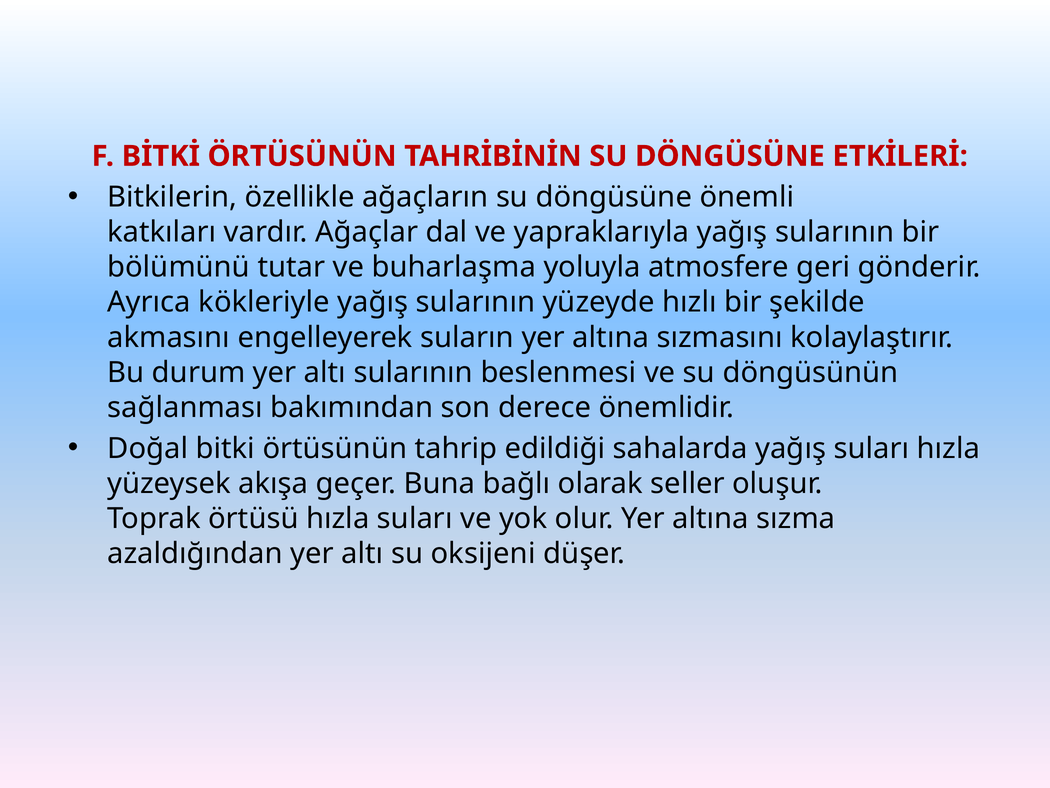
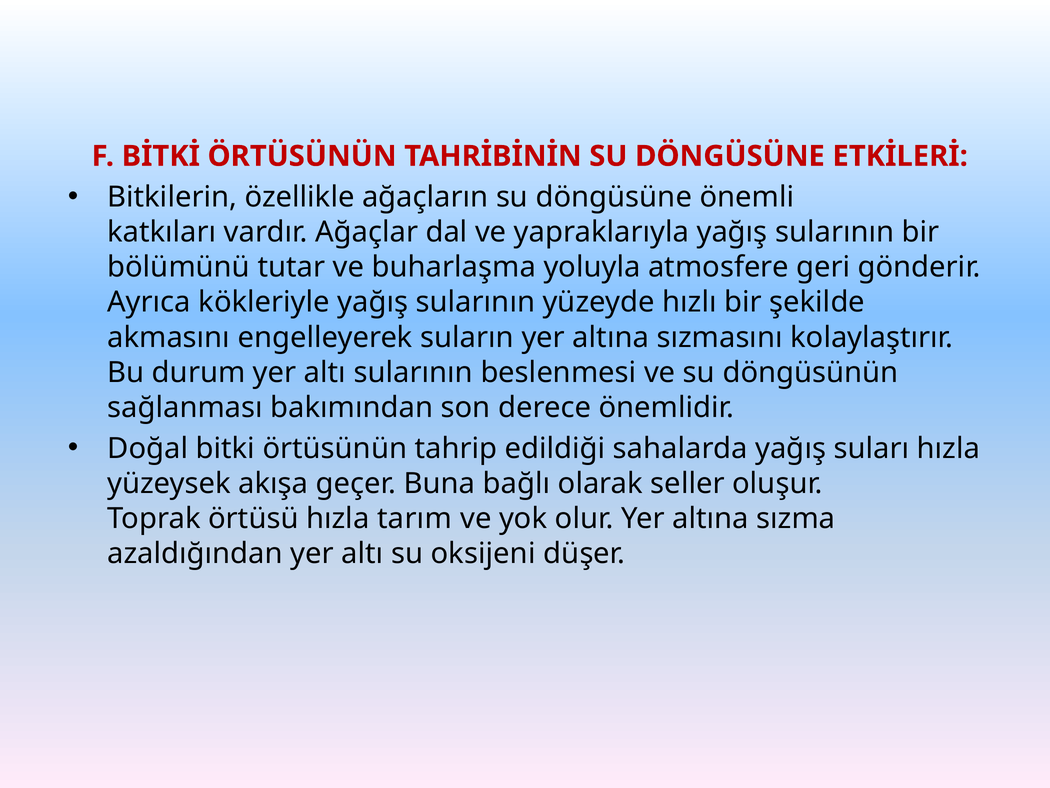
hızla suları: suları -> tarım (415, 518)
